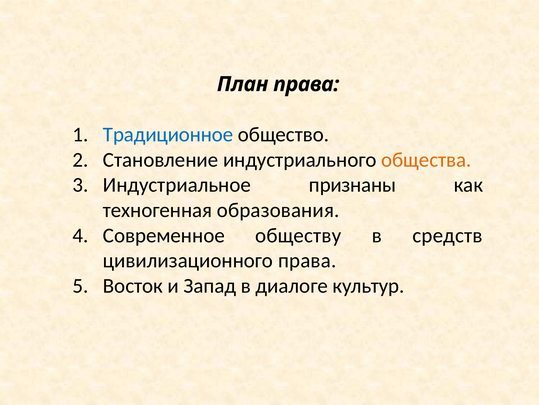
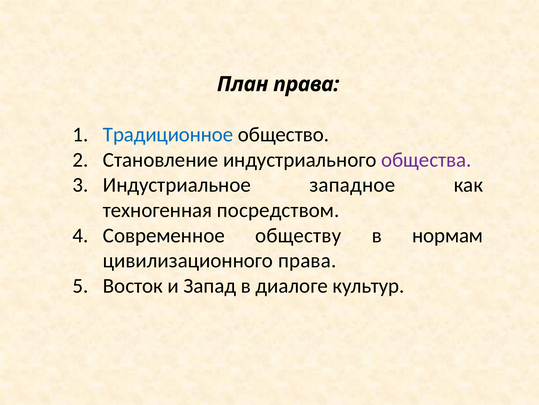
общества colour: orange -> purple (426, 160)
признаны: признаны -> западное (352, 185)
образования: образования -> посредством (278, 210)
средств: средств -> нормам (448, 235)
